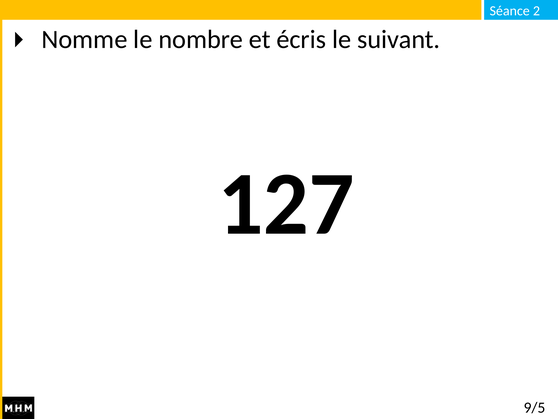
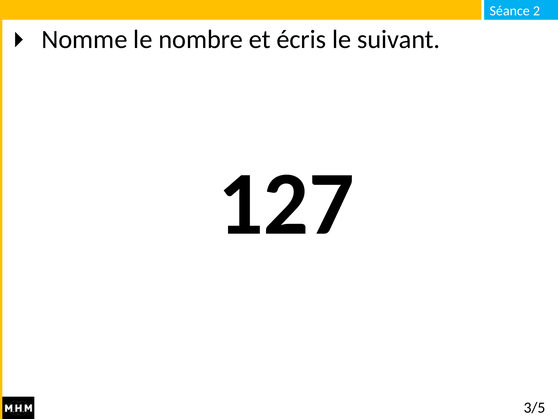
9/5: 9/5 -> 3/5 (534, 407)
